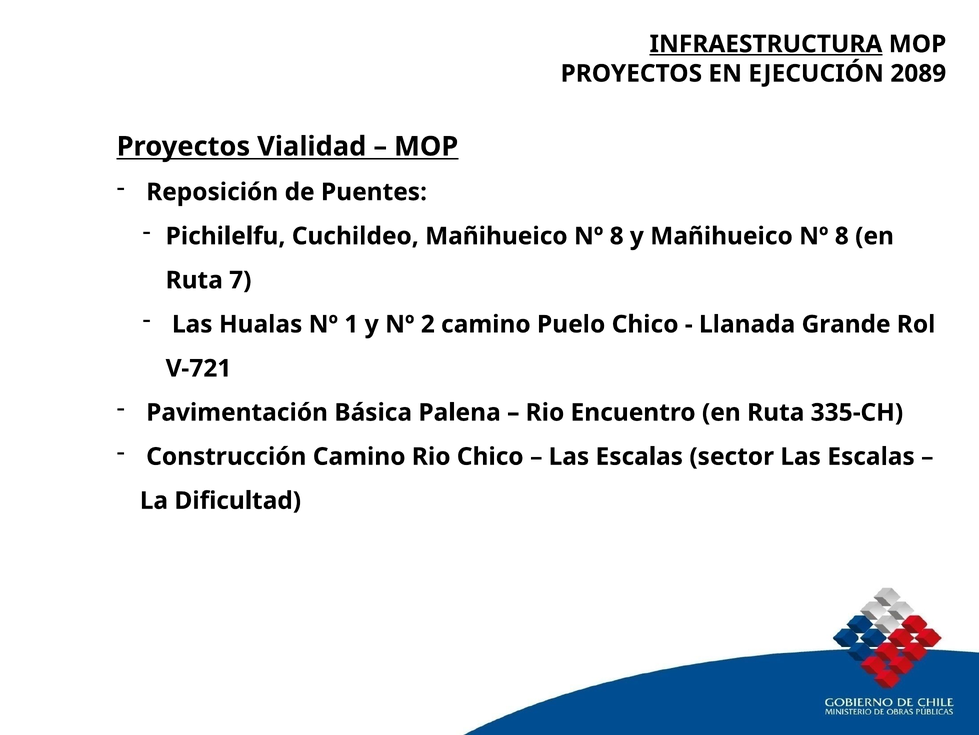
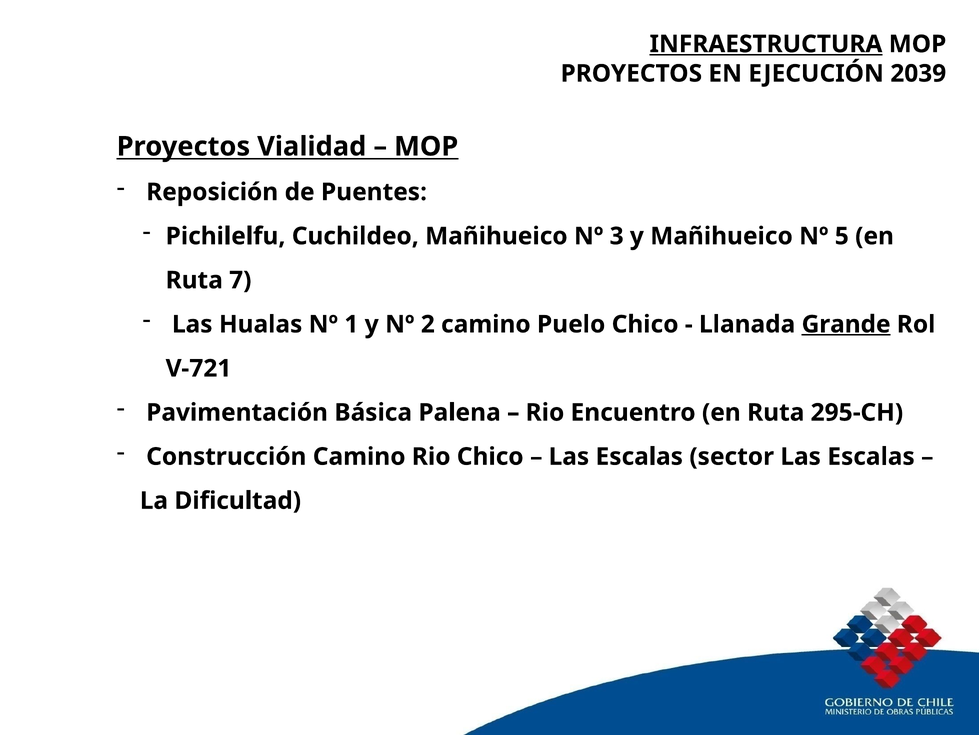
2089: 2089 -> 2039 (918, 73)
Cuchildeo Mañihueico Nº 8: 8 -> 3 (617, 236)
y Mañihueico Nº 8: 8 -> 5 (842, 236)
Grande underline: none -> present (846, 324)
335-CH: 335-CH -> 295-CH (857, 412)
